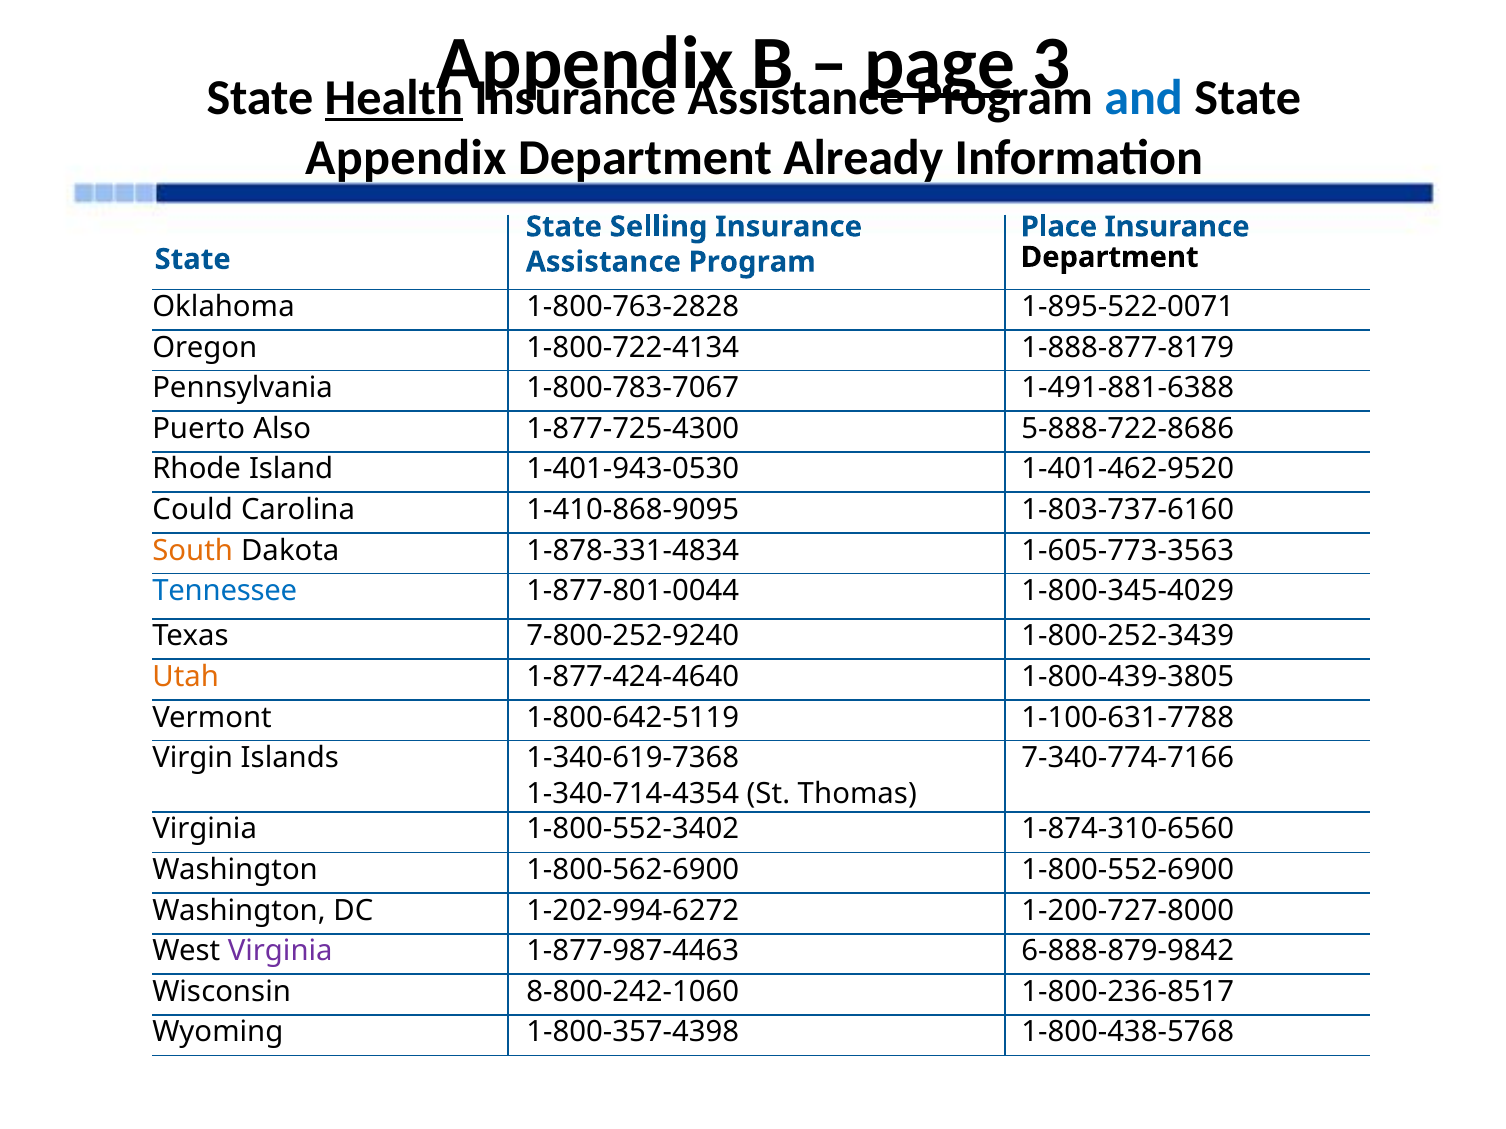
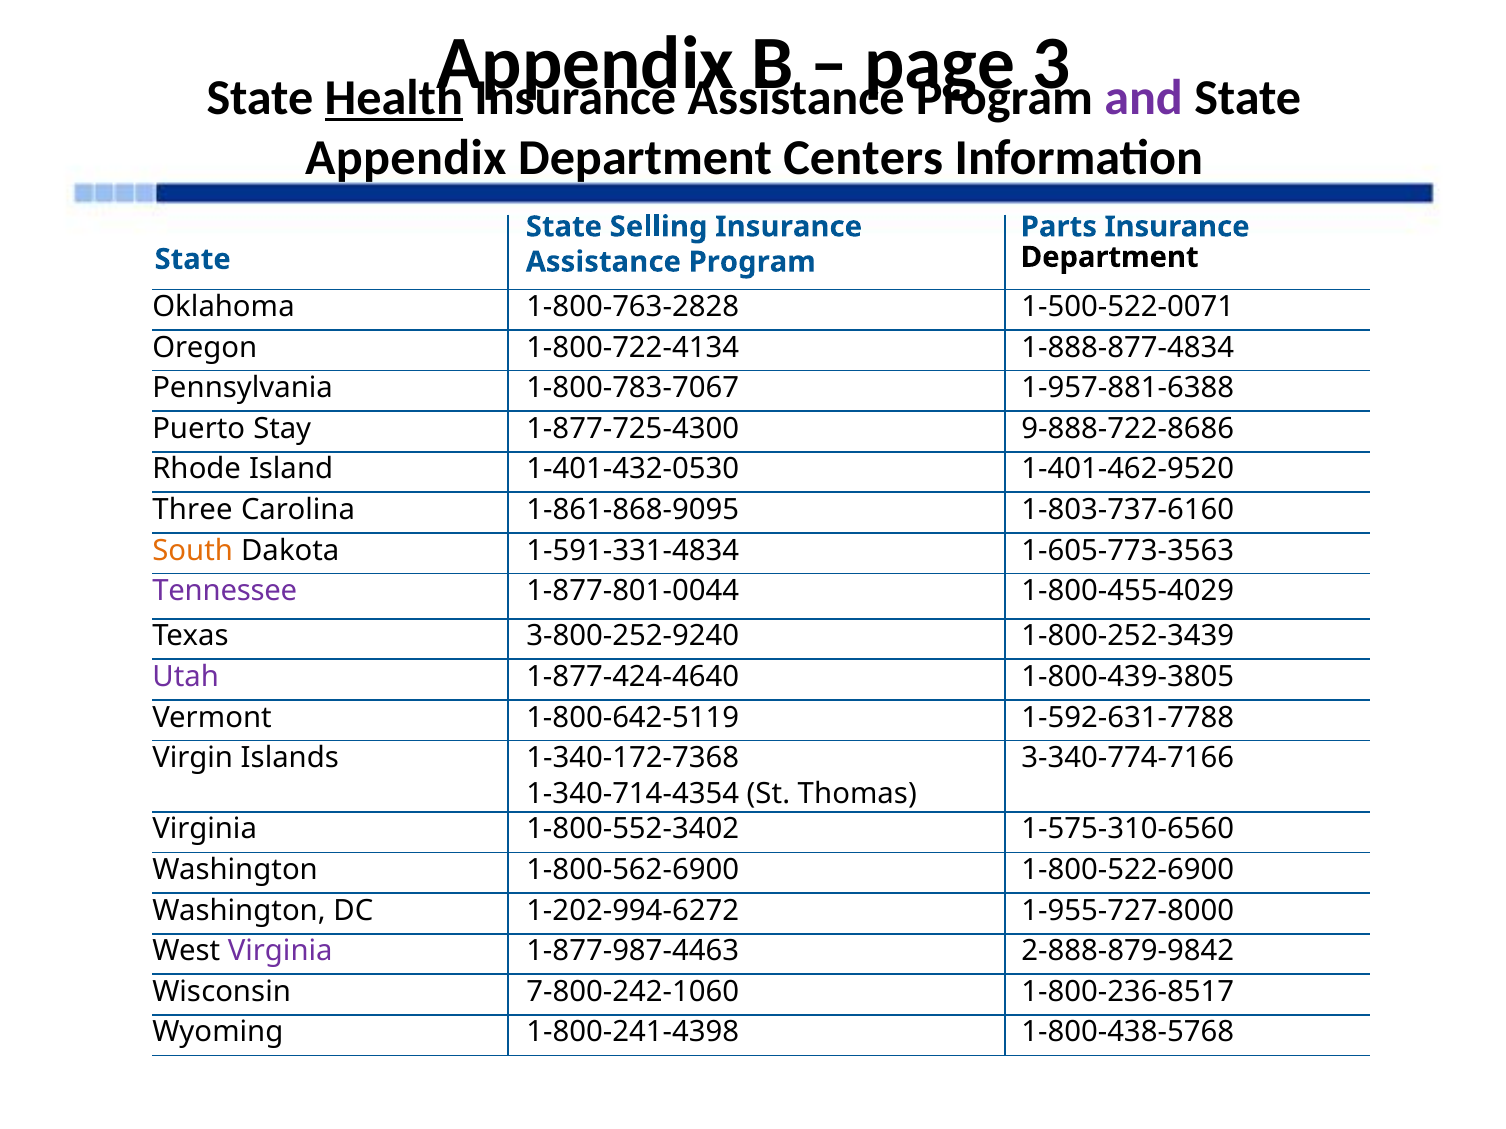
page underline: present -> none (940, 63)
and colour: blue -> purple (1144, 98)
Already: Already -> Centers (863, 158)
Place: Place -> Parts (1059, 227)
1-895-522-0071: 1-895-522-0071 -> 1-500-522-0071 (1128, 307)
1-888-877-8179: 1-888-877-8179 -> 1-888-877-4834 (1128, 348)
1-491-881-6388: 1-491-881-6388 -> 1-957-881-6388 (1128, 388)
Also: Also -> Stay (282, 429)
5-888-722-8686: 5-888-722-8686 -> 9-888-722-8686 (1128, 429)
1-401-943-0530: 1-401-943-0530 -> 1-401-432-0530 (633, 469)
Could: Could -> Three (193, 510)
1-410-868-9095: 1-410-868-9095 -> 1-861-868-9095 (633, 510)
1-878-331-4834: 1-878-331-4834 -> 1-591-331-4834 (633, 551)
Tennessee colour: blue -> purple (225, 591)
1-800-345-4029: 1-800-345-4029 -> 1-800-455-4029 (1128, 591)
7-800-252-9240: 7-800-252-9240 -> 3-800-252-9240 (633, 636)
Utah colour: orange -> purple (186, 677)
1-100-631-7788: 1-100-631-7788 -> 1-592-631-7788 (1128, 718)
1-340-619-7368: 1-340-619-7368 -> 1-340-172-7368 (633, 758)
7-340-774-7166: 7-340-774-7166 -> 3-340-774-7166 (1128, 758)
1-874-310-6560: 1-874-310-6560 -> 1-575-310-6560 (1128, 830)
1-800-552-6900: 1-800-552-6900 -> 1-800-522-6900 (1128, 870)
1-200-727-8000: 1-200-727-8000 -> 1-955-727-8000 (1128, 911)
6-888-879-9842: 6-888-879-9842 -> 2-888-879-9842 (1128, 952)
8-800-242-1060: 8-800-242-1060 -> 7-800-242-1060 (633, 992)
1-800-357-4398: 1-800-357-4398 -> 1-800-241-4398 (633, 1033)
